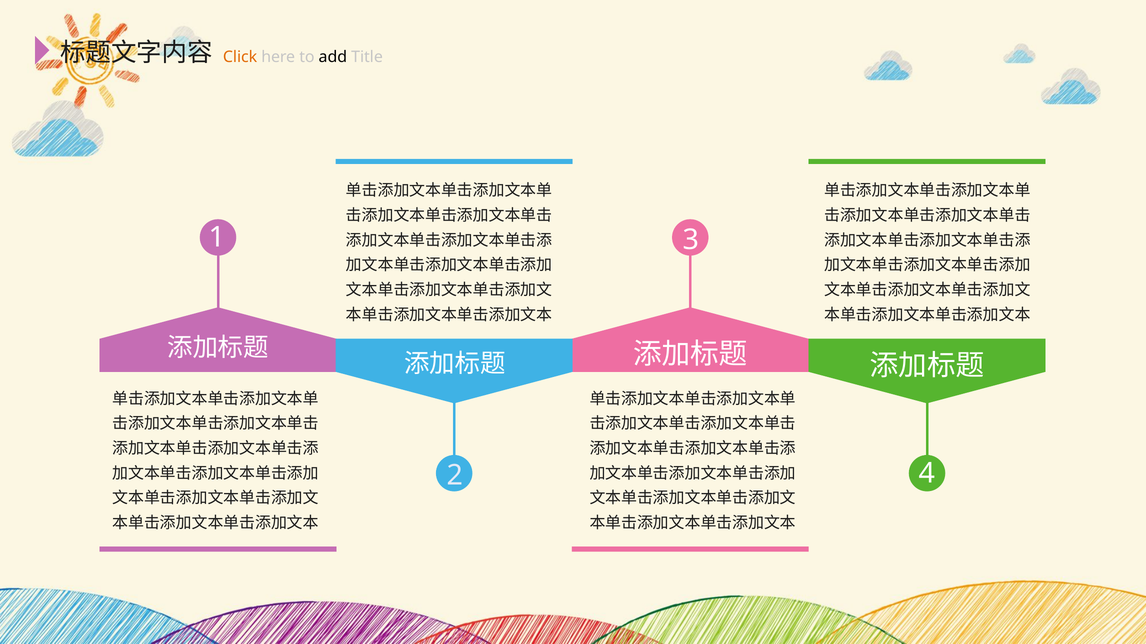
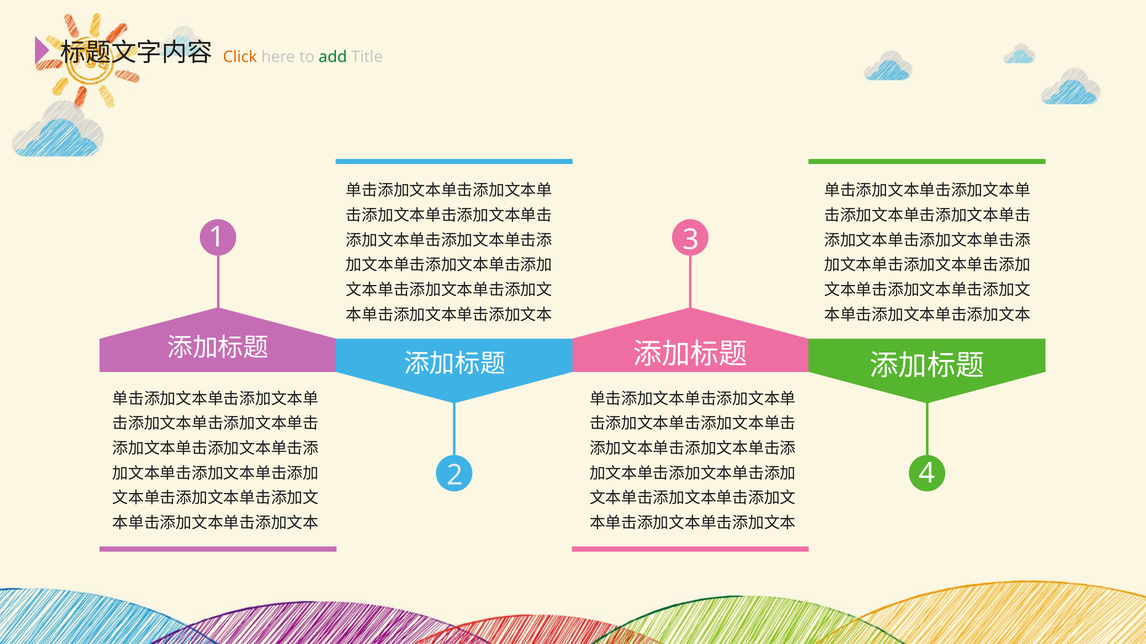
add colour: black -> green (333, 57)
